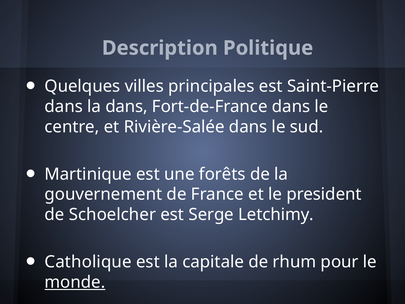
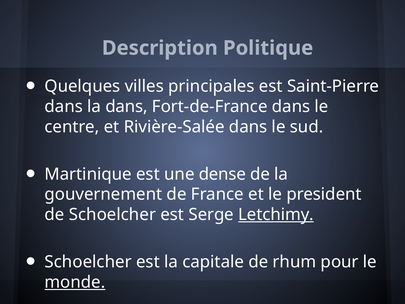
forêts: forêts -> dense (222, 174)
Letchimy underline: none -> present (276, 214)
Catholique: Catholique -> Schoelcher (88, 262)
